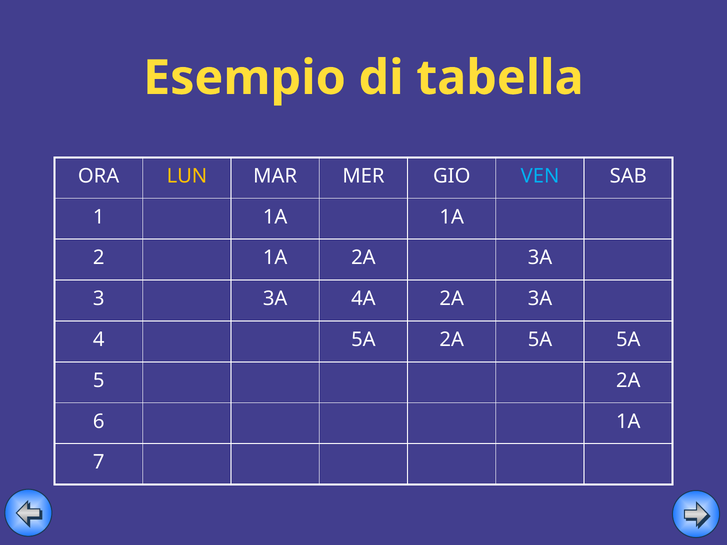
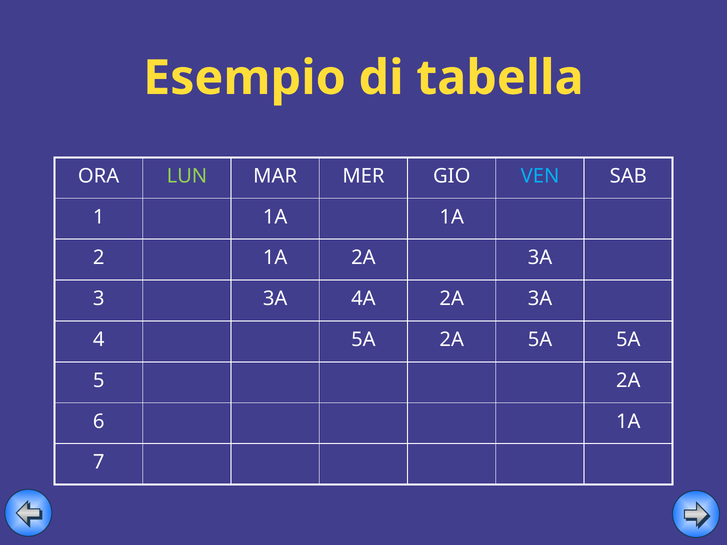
LUN colour: yellow -> light green (187, 176)
